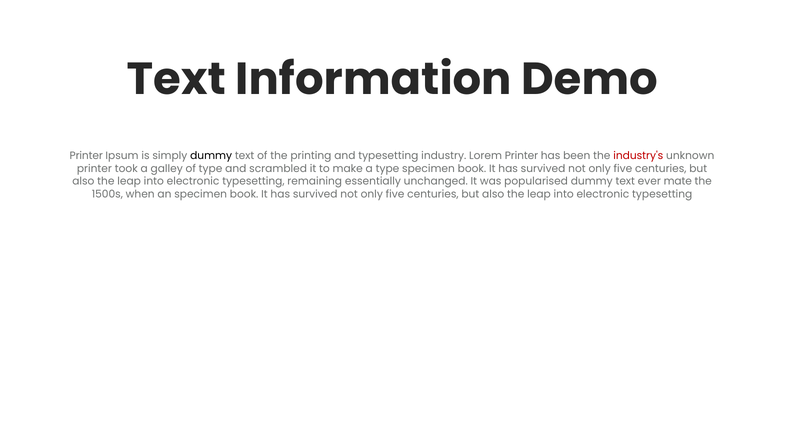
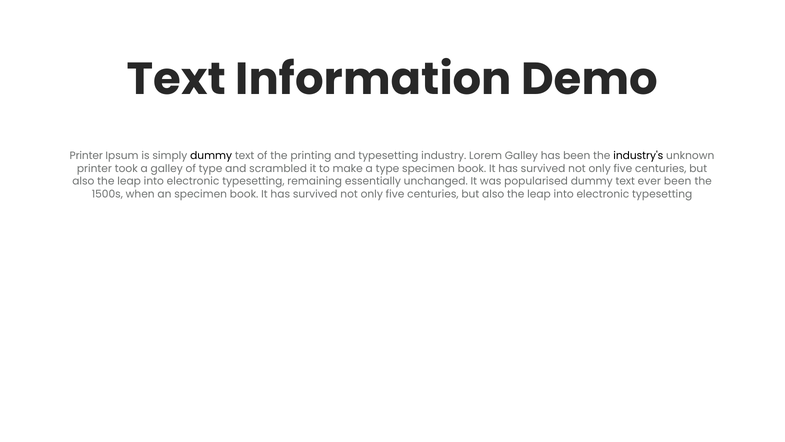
Lorem Printer: Printer -> Galley (521, 156)
industry's colour: red -> black (638, 156)
ever mate: mate -> been (678, 181)
